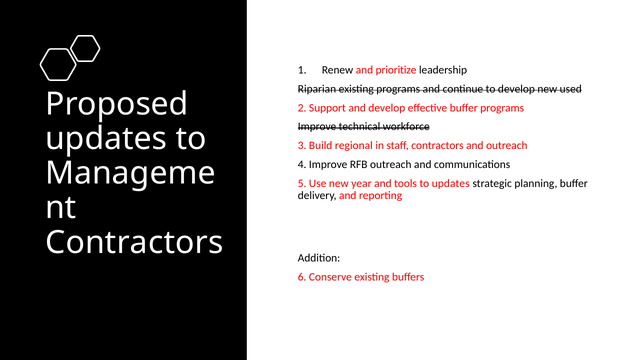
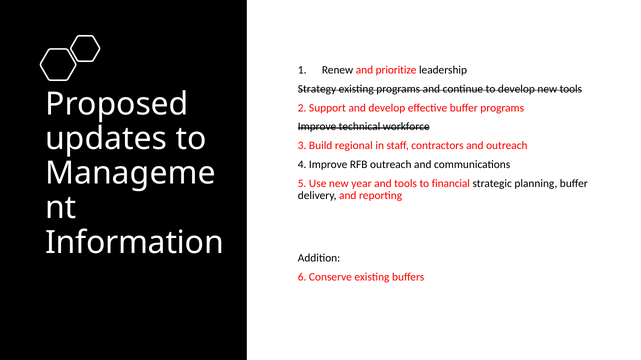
Riparian: Riparian -> Strategy (317, 89)
new used: used -> tools (571, 89)
to updates: updates -> financial (451, 184)
Contractors: Contractors -> Information (134, 243)
